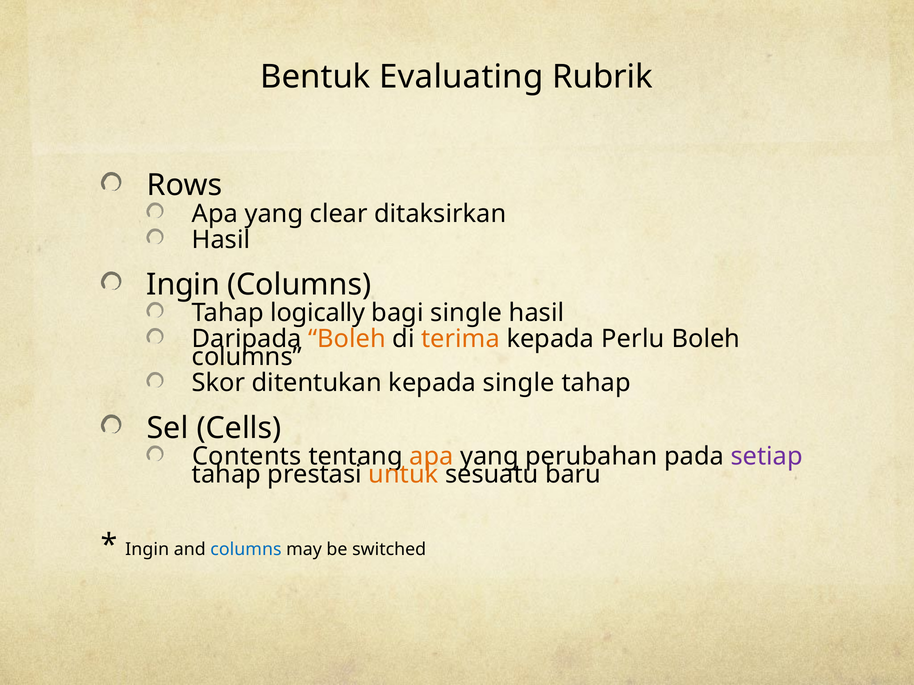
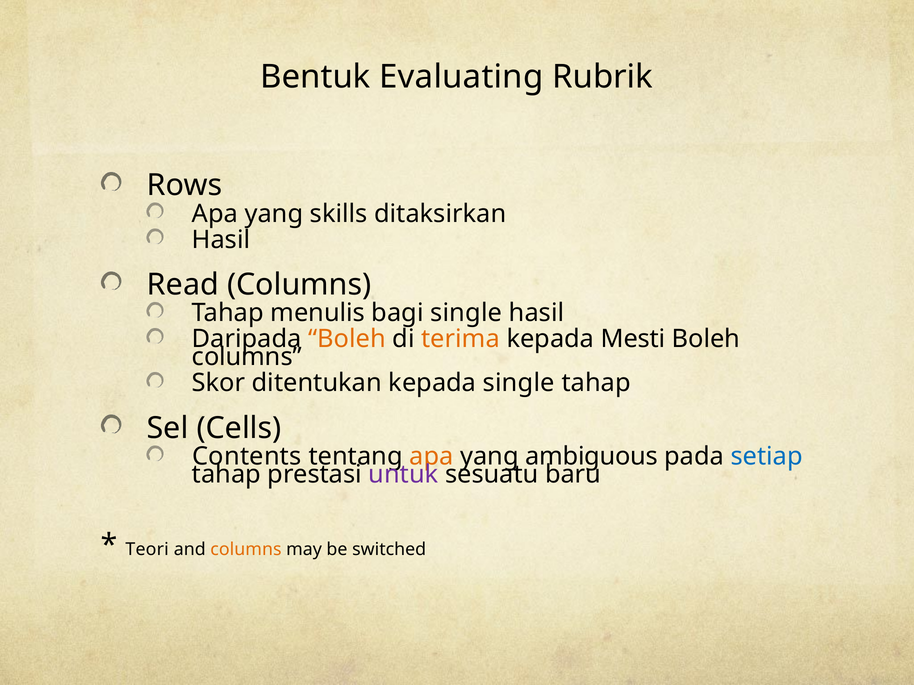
clear: clear -> skills (339, 214)
Ingin: Ingin -> Read (183, 285)
logically: logically -> menulis (318, 313)
Perlu: Perlu -> Mesti (633, 339)
perubahan: perubahan -> ambiguous (592, 457)
setiap colour: purple -> blue (767, 457)
untuk colour: orange -> purple (403, 475)
Ingin: Ingin -> Teori (147, 550)
columns colour: blue -> orange (246, 550)
